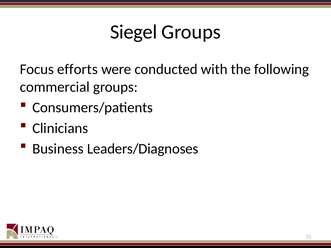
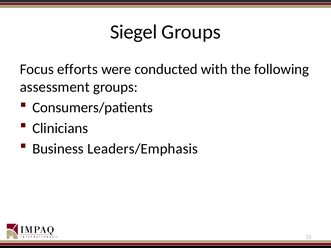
commercial: commercial -> assessment (55, 87)
Leaders/Diagnoses: Leaders/Diagnoses -> Leaders/Emphasis (143, 149)
